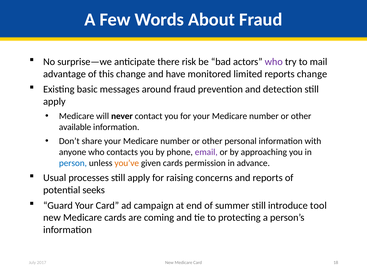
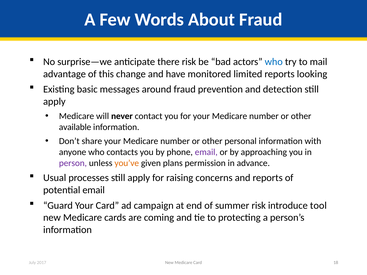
who colour: purple -> blue (274, 62)
reports change: change -> looking (312, 74)
person colour: blue -> purple (73, 163)
given cards: cards -> plans (173, 163)
potential seeks: seeks -> email (94, 190)
summer still: still -> risk (259, 206)
